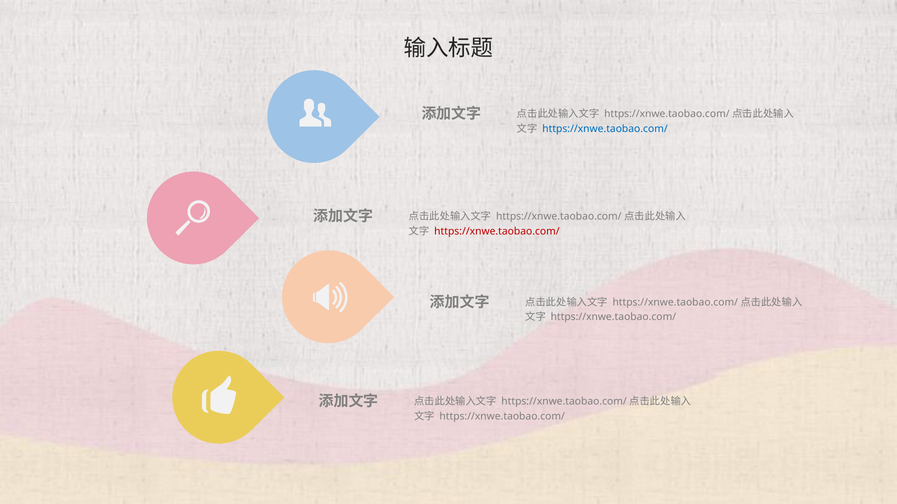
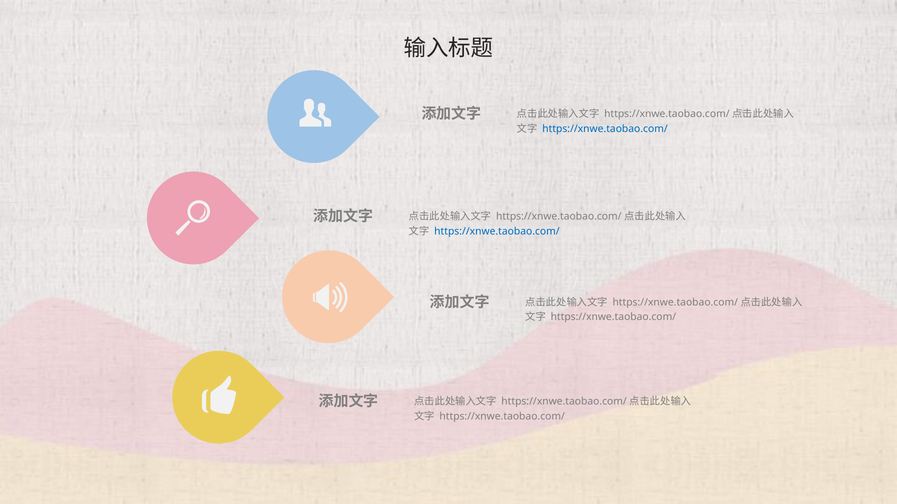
https://xnwe.taobao.com/ colour: red -> blue (497, 231)
